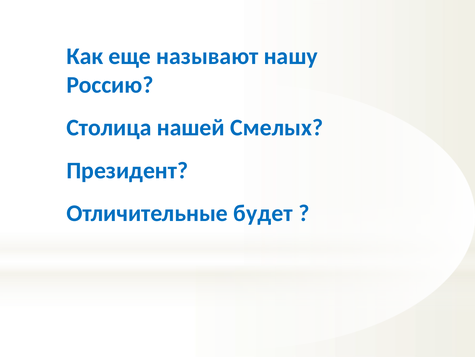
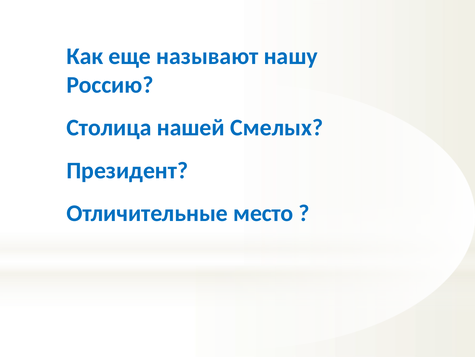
будет: будет -> место (263, 213)
